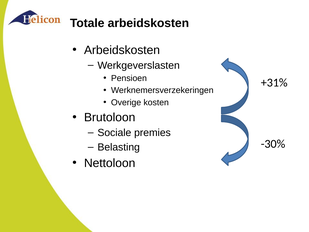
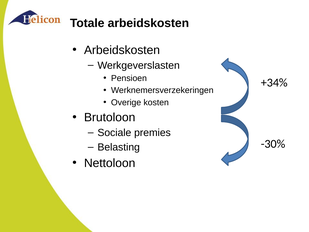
+31%: +31% -> +34% (274, 83)
